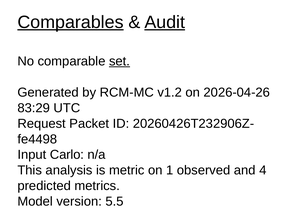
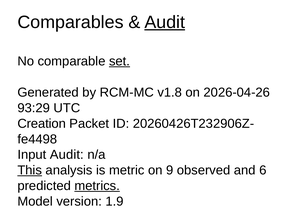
Comparables underline: present -> none (71, 22)
v1.2: v1.2 -> v1.8 (170, 92)
83:29: 83:29 -> 93:29 (34, 108)
Request: Request -> Creation (42, 124)
Input Carlo: Carlo -> Audit (67, 155)
This underline: none -> present (30, 170)
1: 1 -> 9 (170, 170)
4: 4 -> 6 (263, 170)
metrics underline: none -> present (97, 186)
5.5: 5.5 -> 1.9 (115, 201)
